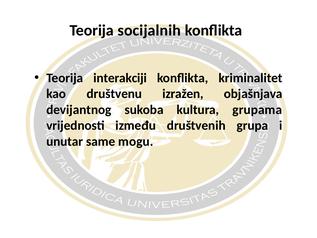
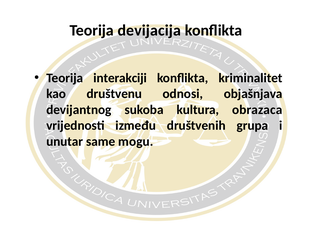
socijalnih: socijalnih -> devijacija (149, 30)
izražen: izražen -> odnosi (183, 94)
grupama: grupama -> obrazaca (257, 110)
